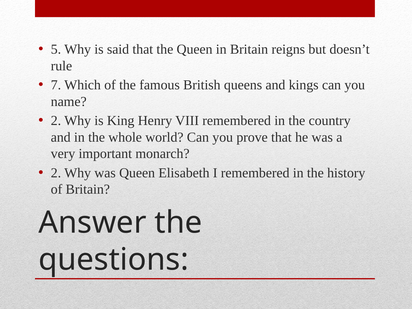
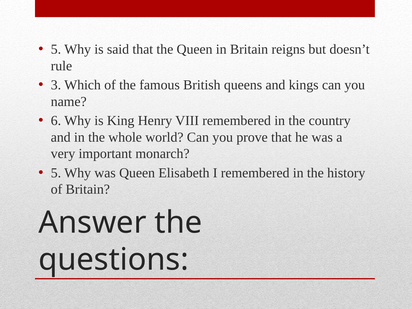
7: 7 -> 3 (56, 85)
2: 2 -> 6 (56, 121)
2: 2 -> 5 (56, 173)
